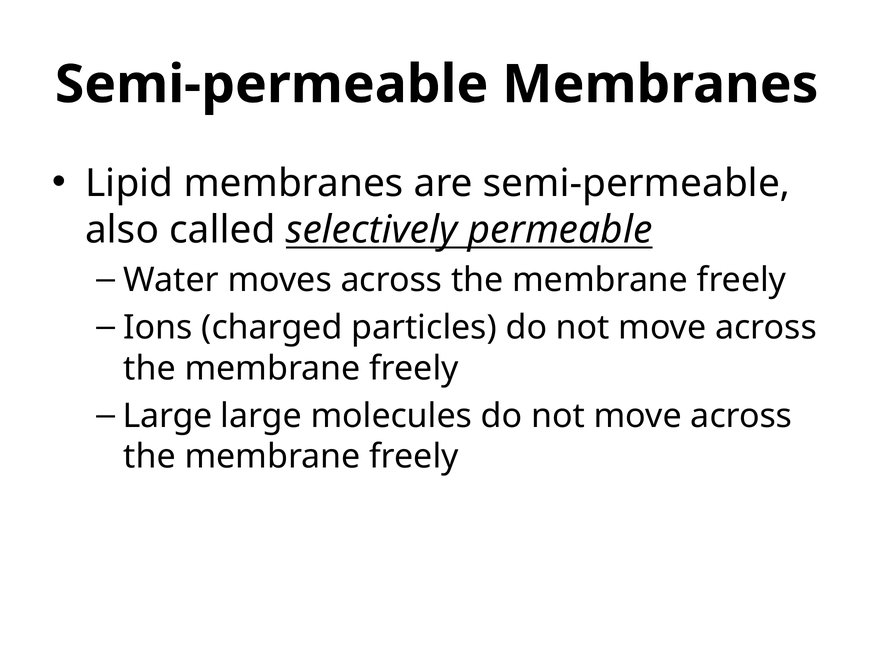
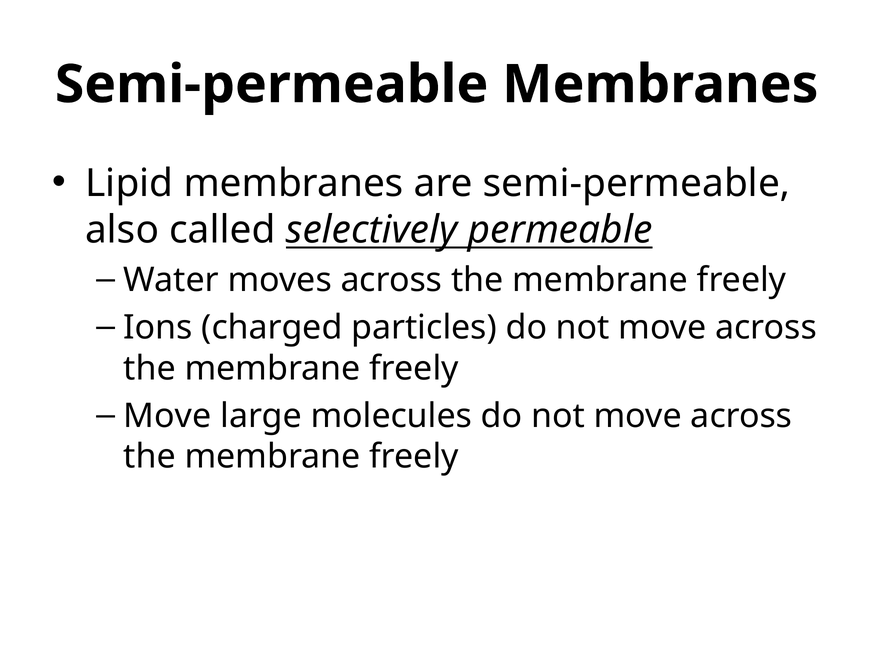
Large: Large -> Move (167, 416)
